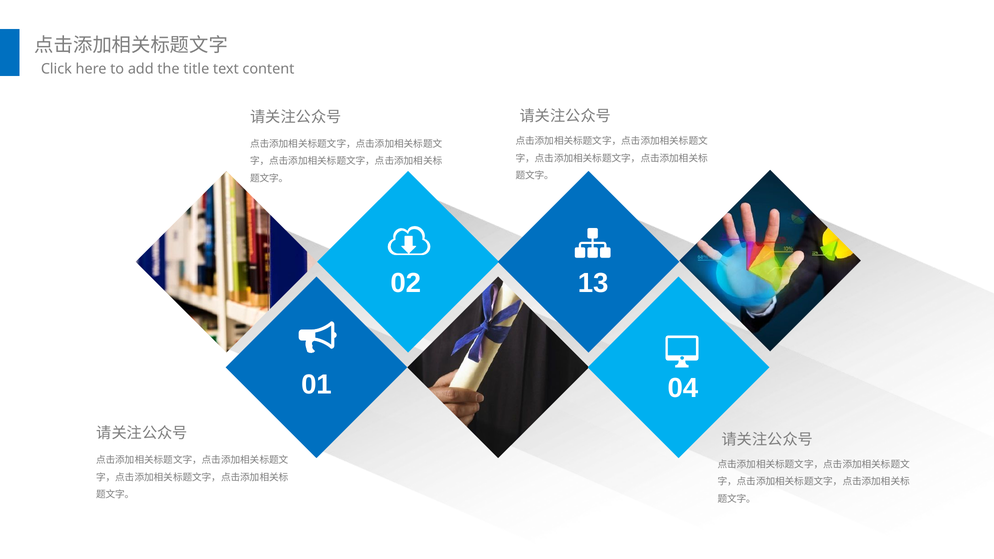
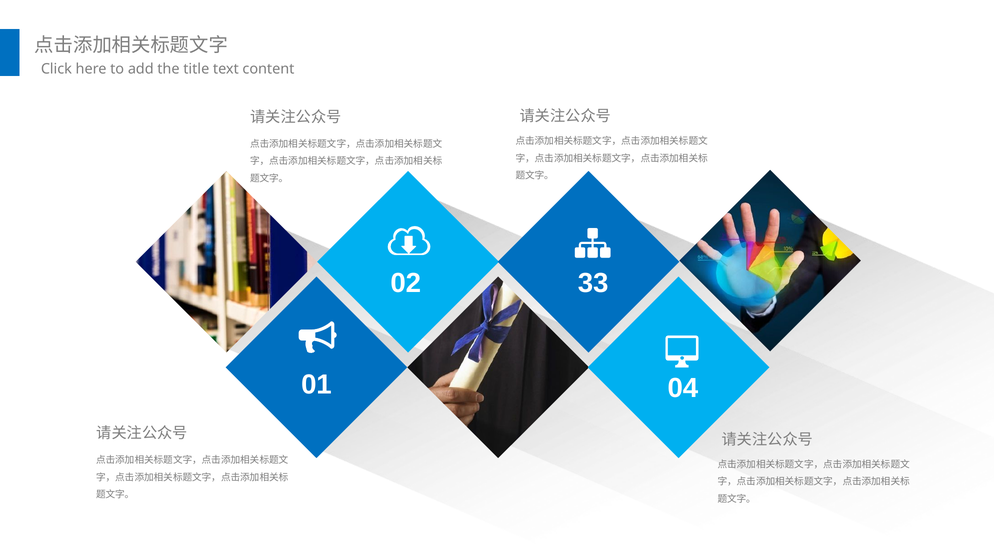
13: 13 -> 33 (593, 283)
